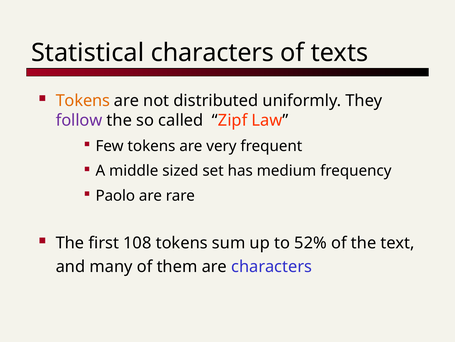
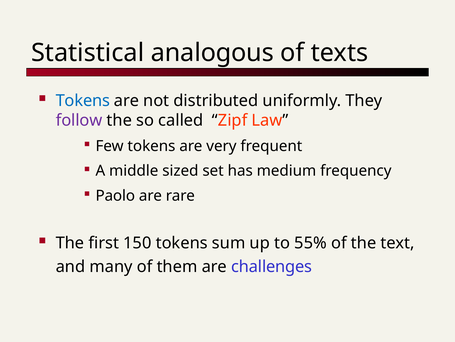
Statistical characters: characters -> analogous (212, 53)
Tokens colour: orange -> blue (83, 100)
108: 108 -> 150 (137, 242)
52%: 52% -> 55% (311, 242)
are characters: characters -> challenges (272, 266)
